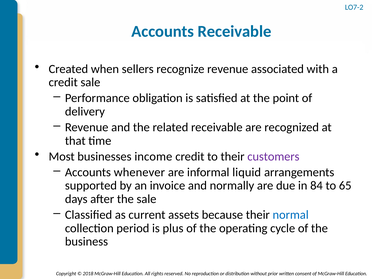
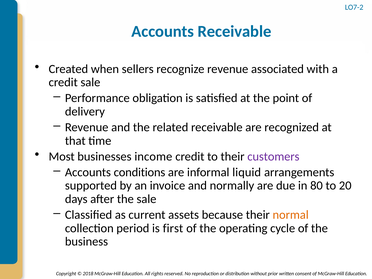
whenever: whenever -> conditions (140, 172)
84: 84 -> 80 (316, 186)
65: 65 -> 20 (345, 186)
normal colour: blue -> orange (291, 215)
plus: plus -> first (173, 228)
